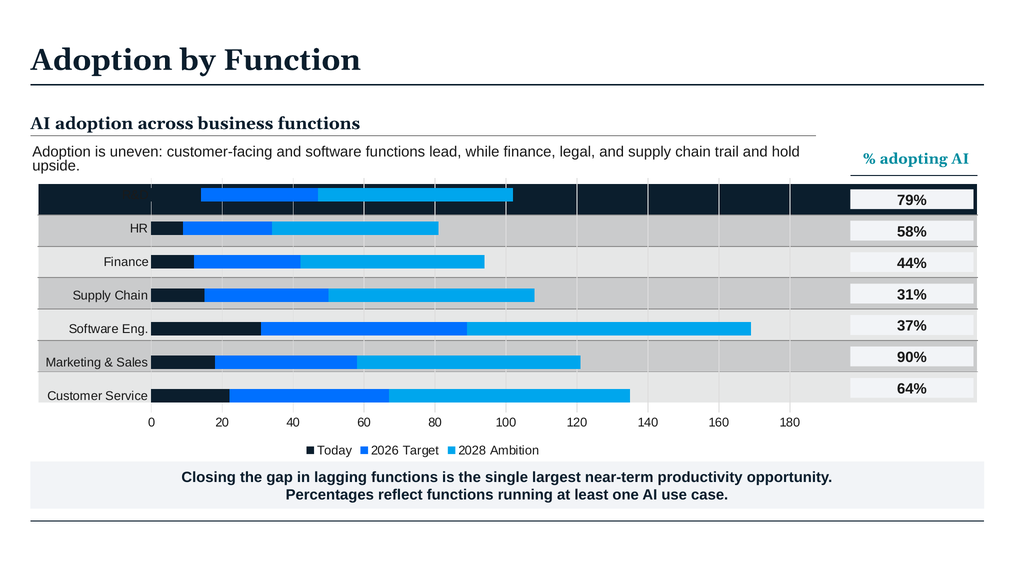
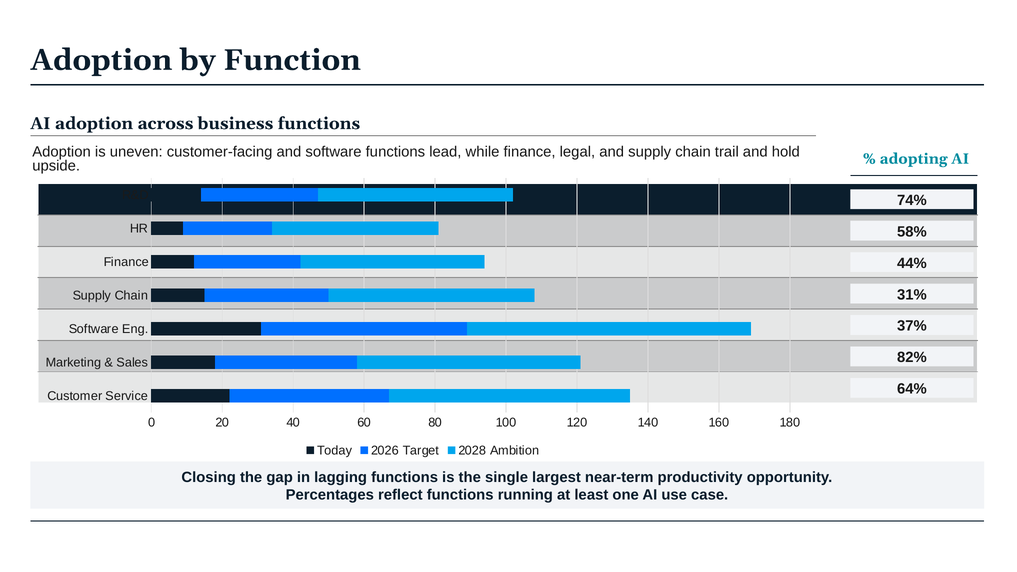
79%: 79% -> 74% (912, 200)
90%: 90% -> 82% (912, 358)
